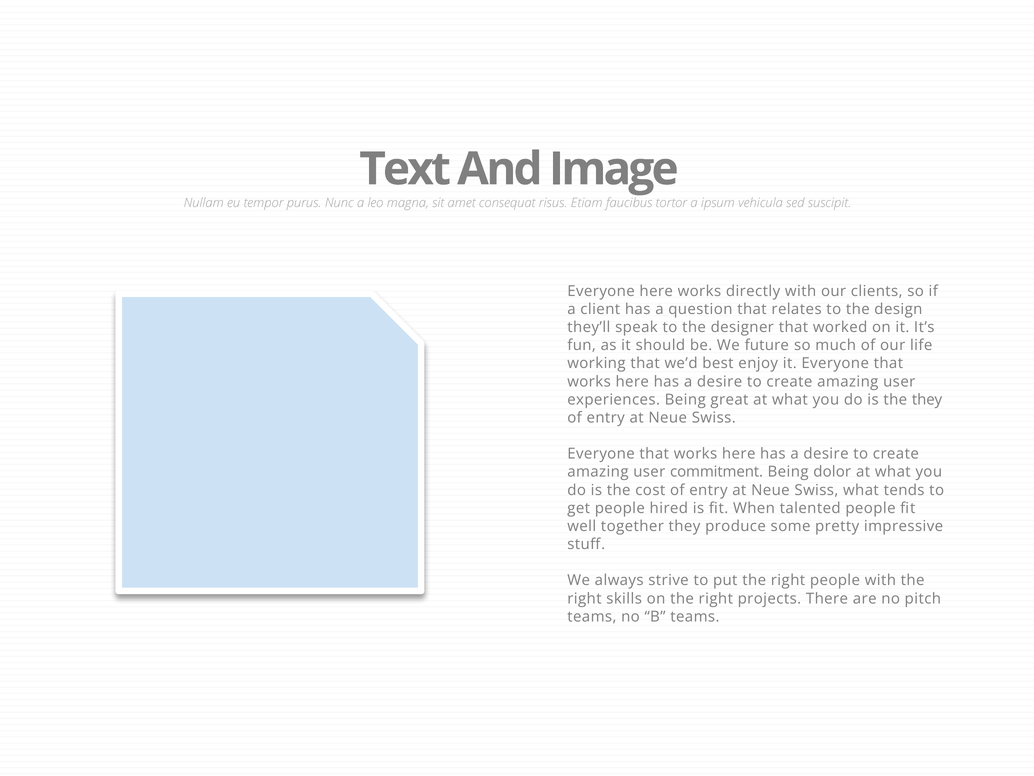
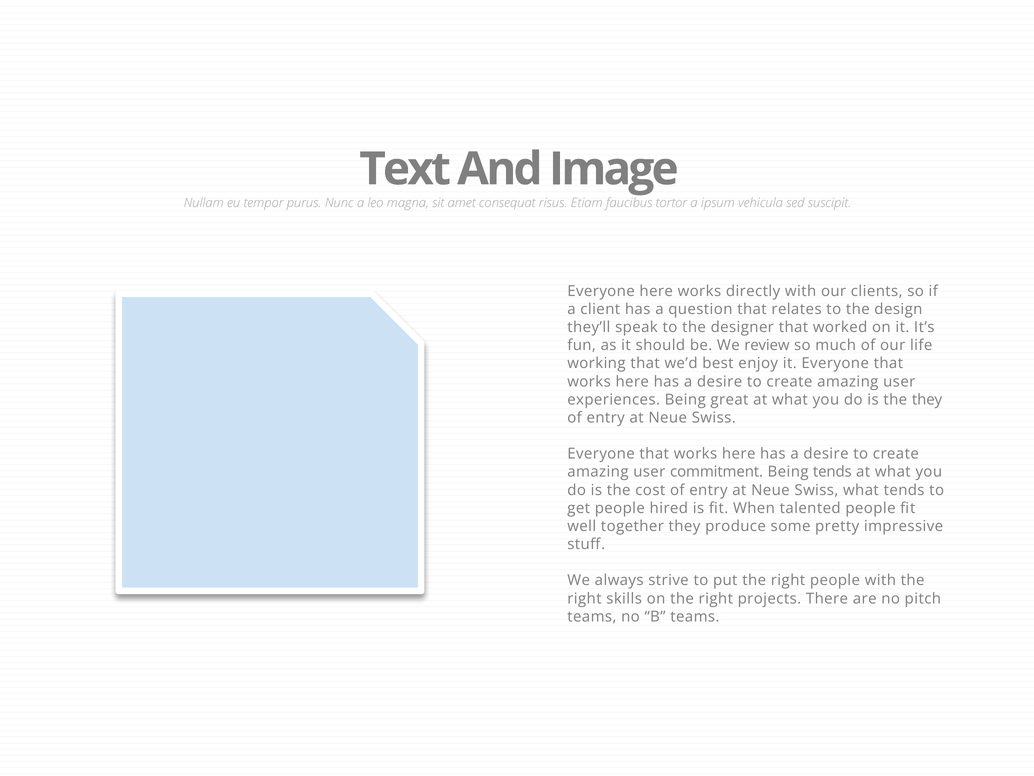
future: future -> review (767, 345)
Being dolor: dolor -> tends (832, 472)
